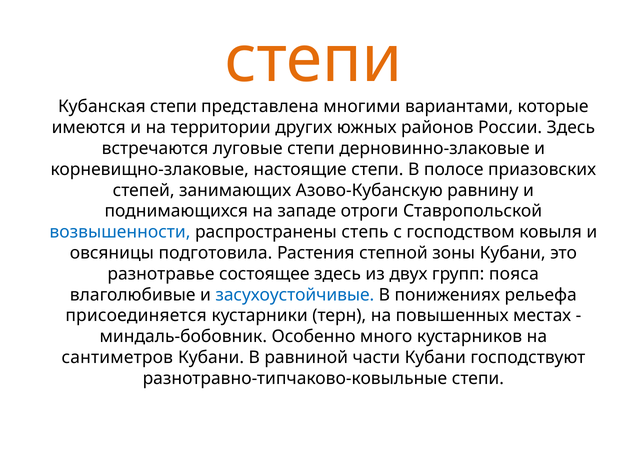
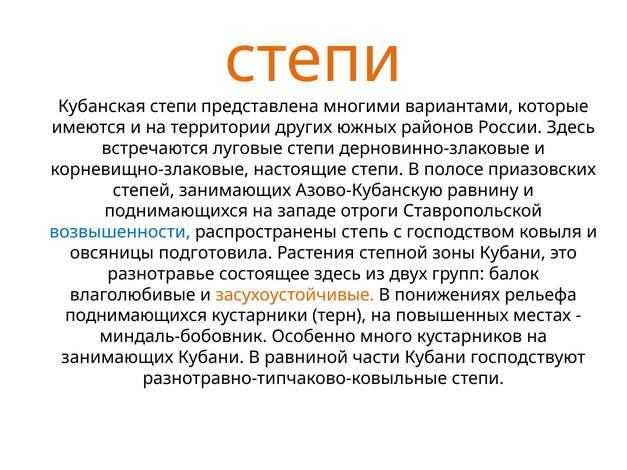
пояса: пояса -> балок (514, 274)
засухоустойчивые colour: blue -> orange (295, 295)
присоединяется: присоединяется -> поднимающихся (136, 316)
сантиметров: сантиметров -> занимающих (117, 358)
